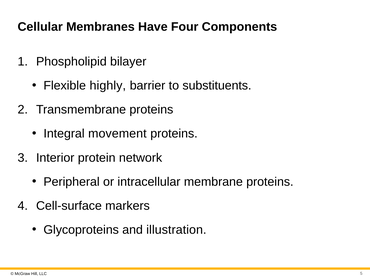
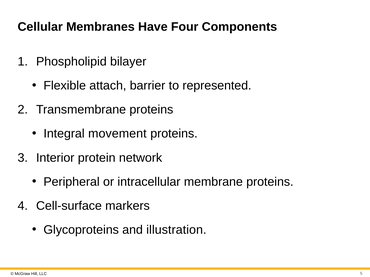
highly: highly -> attach (108, 86)
substituents: substituents -> represented (217, 86)
